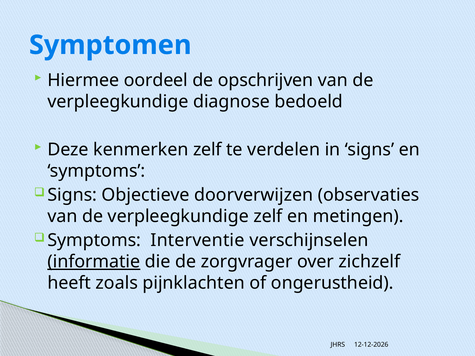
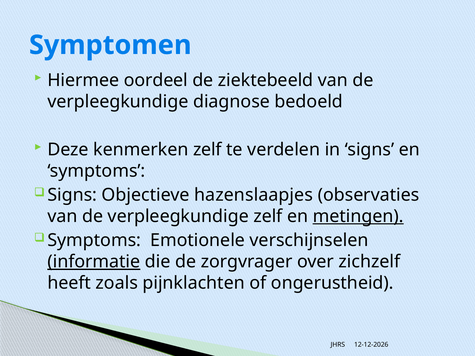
opschrijven: opschrijven -> ziektebeeld (266, 80)
doorverwijzen: doorverwijzen -> hazenslaapjes (254, 195)
metingen underline: none -> present (358, 216)
Interventie: Interventie -> Emotionele (198, 240)
